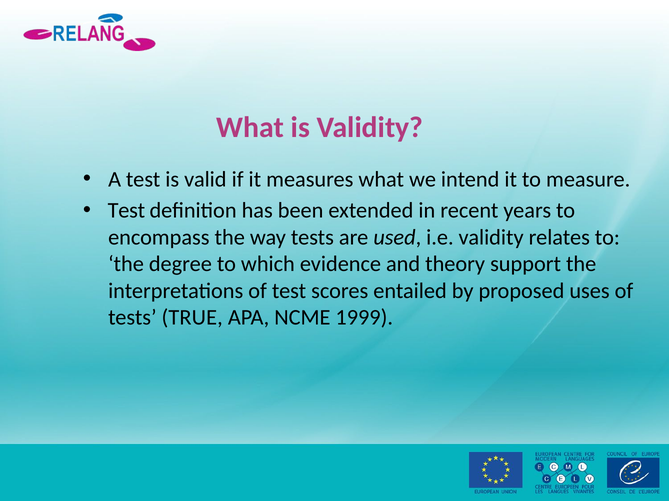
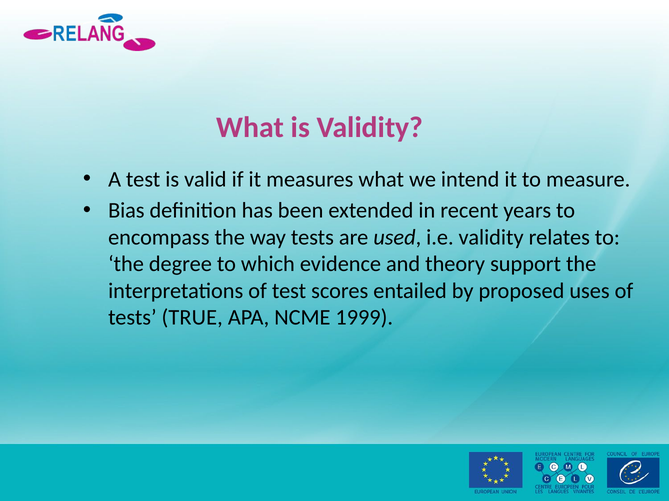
Test: Test -> Bias (126, 211)
